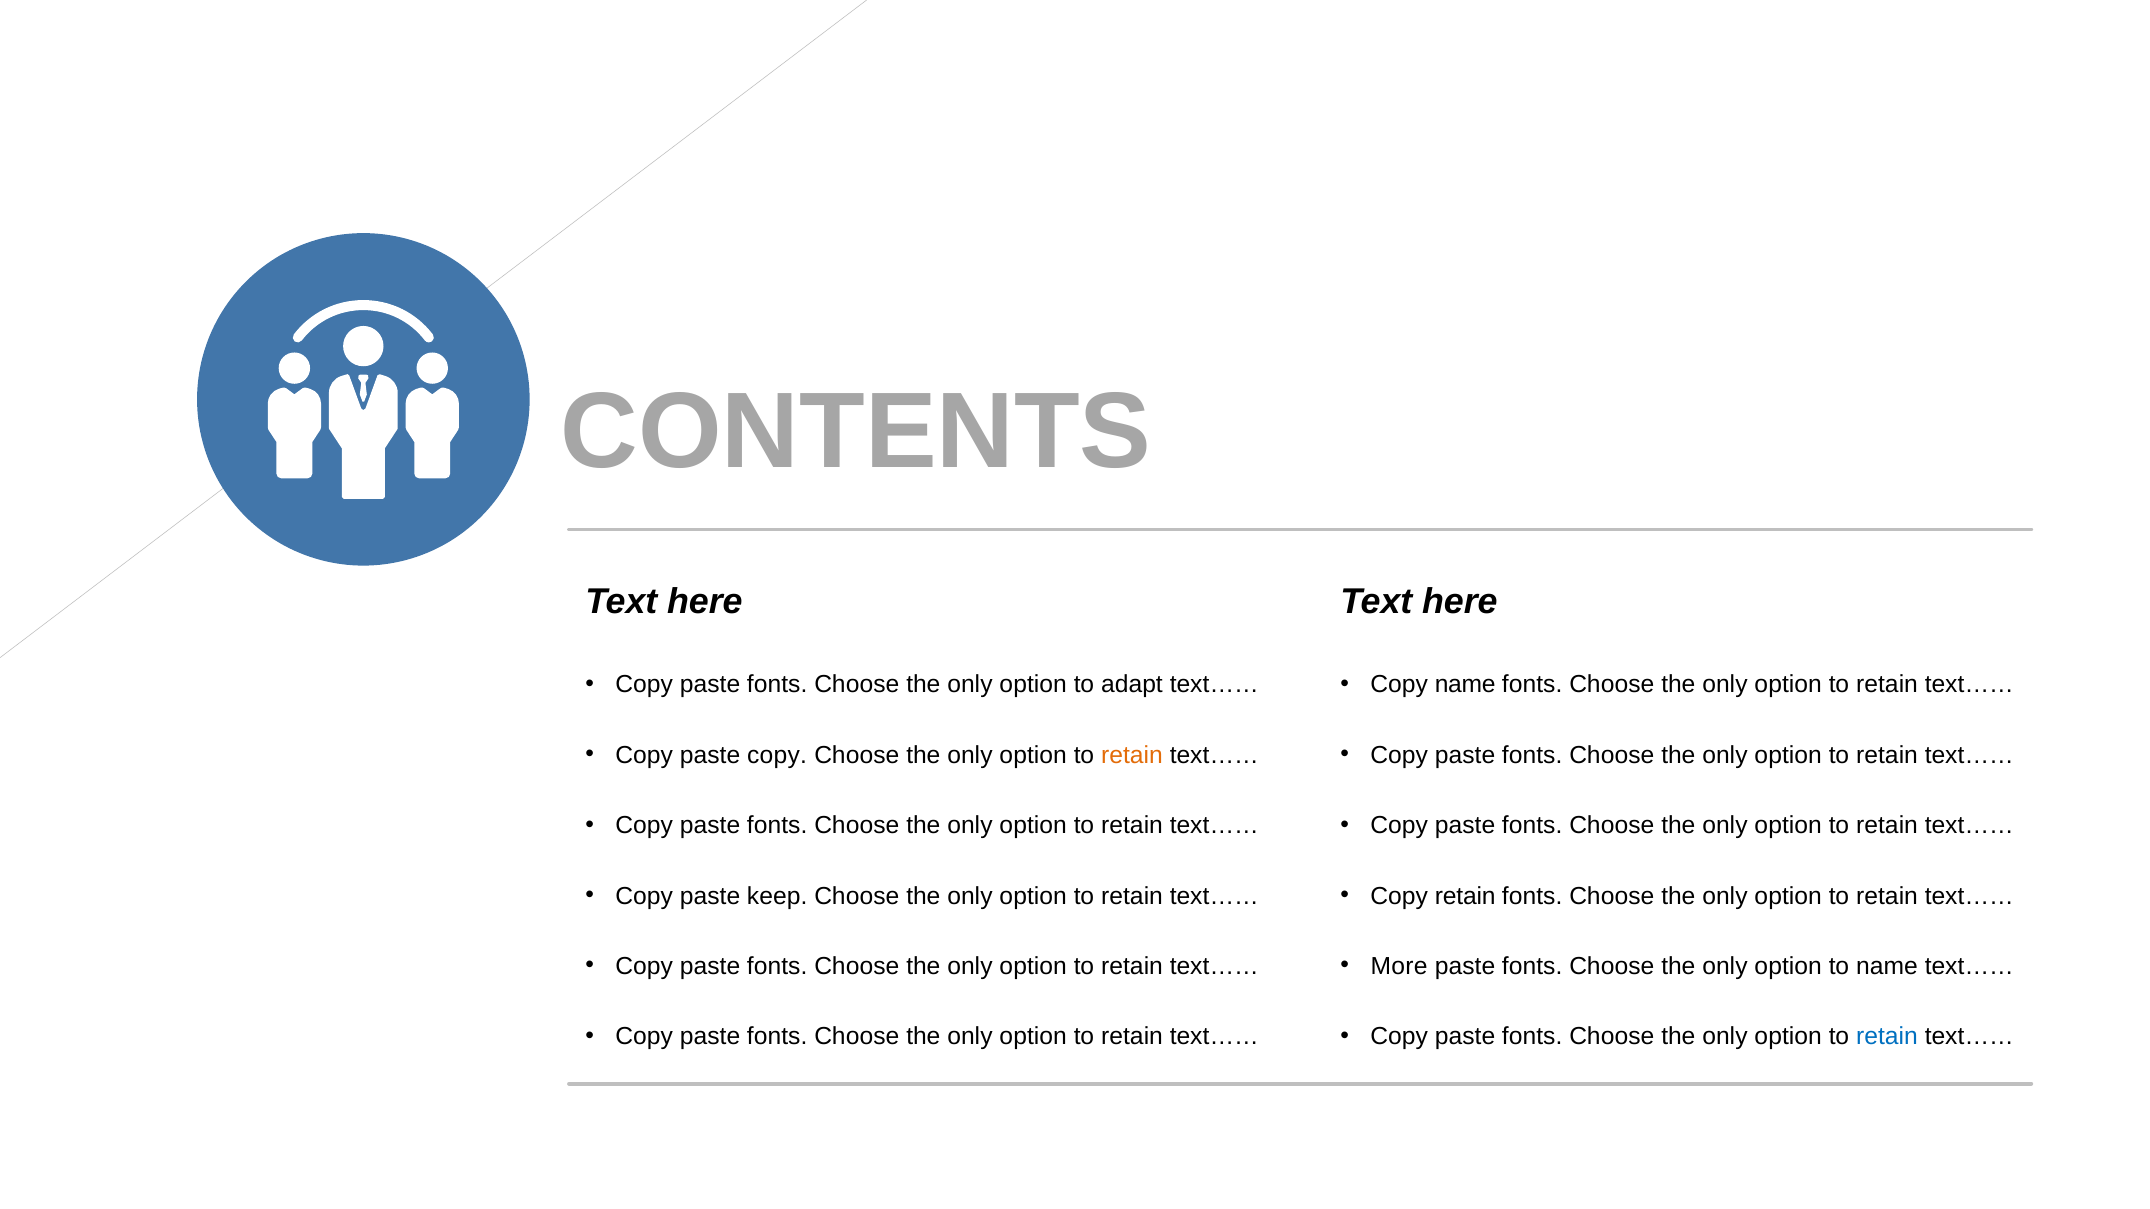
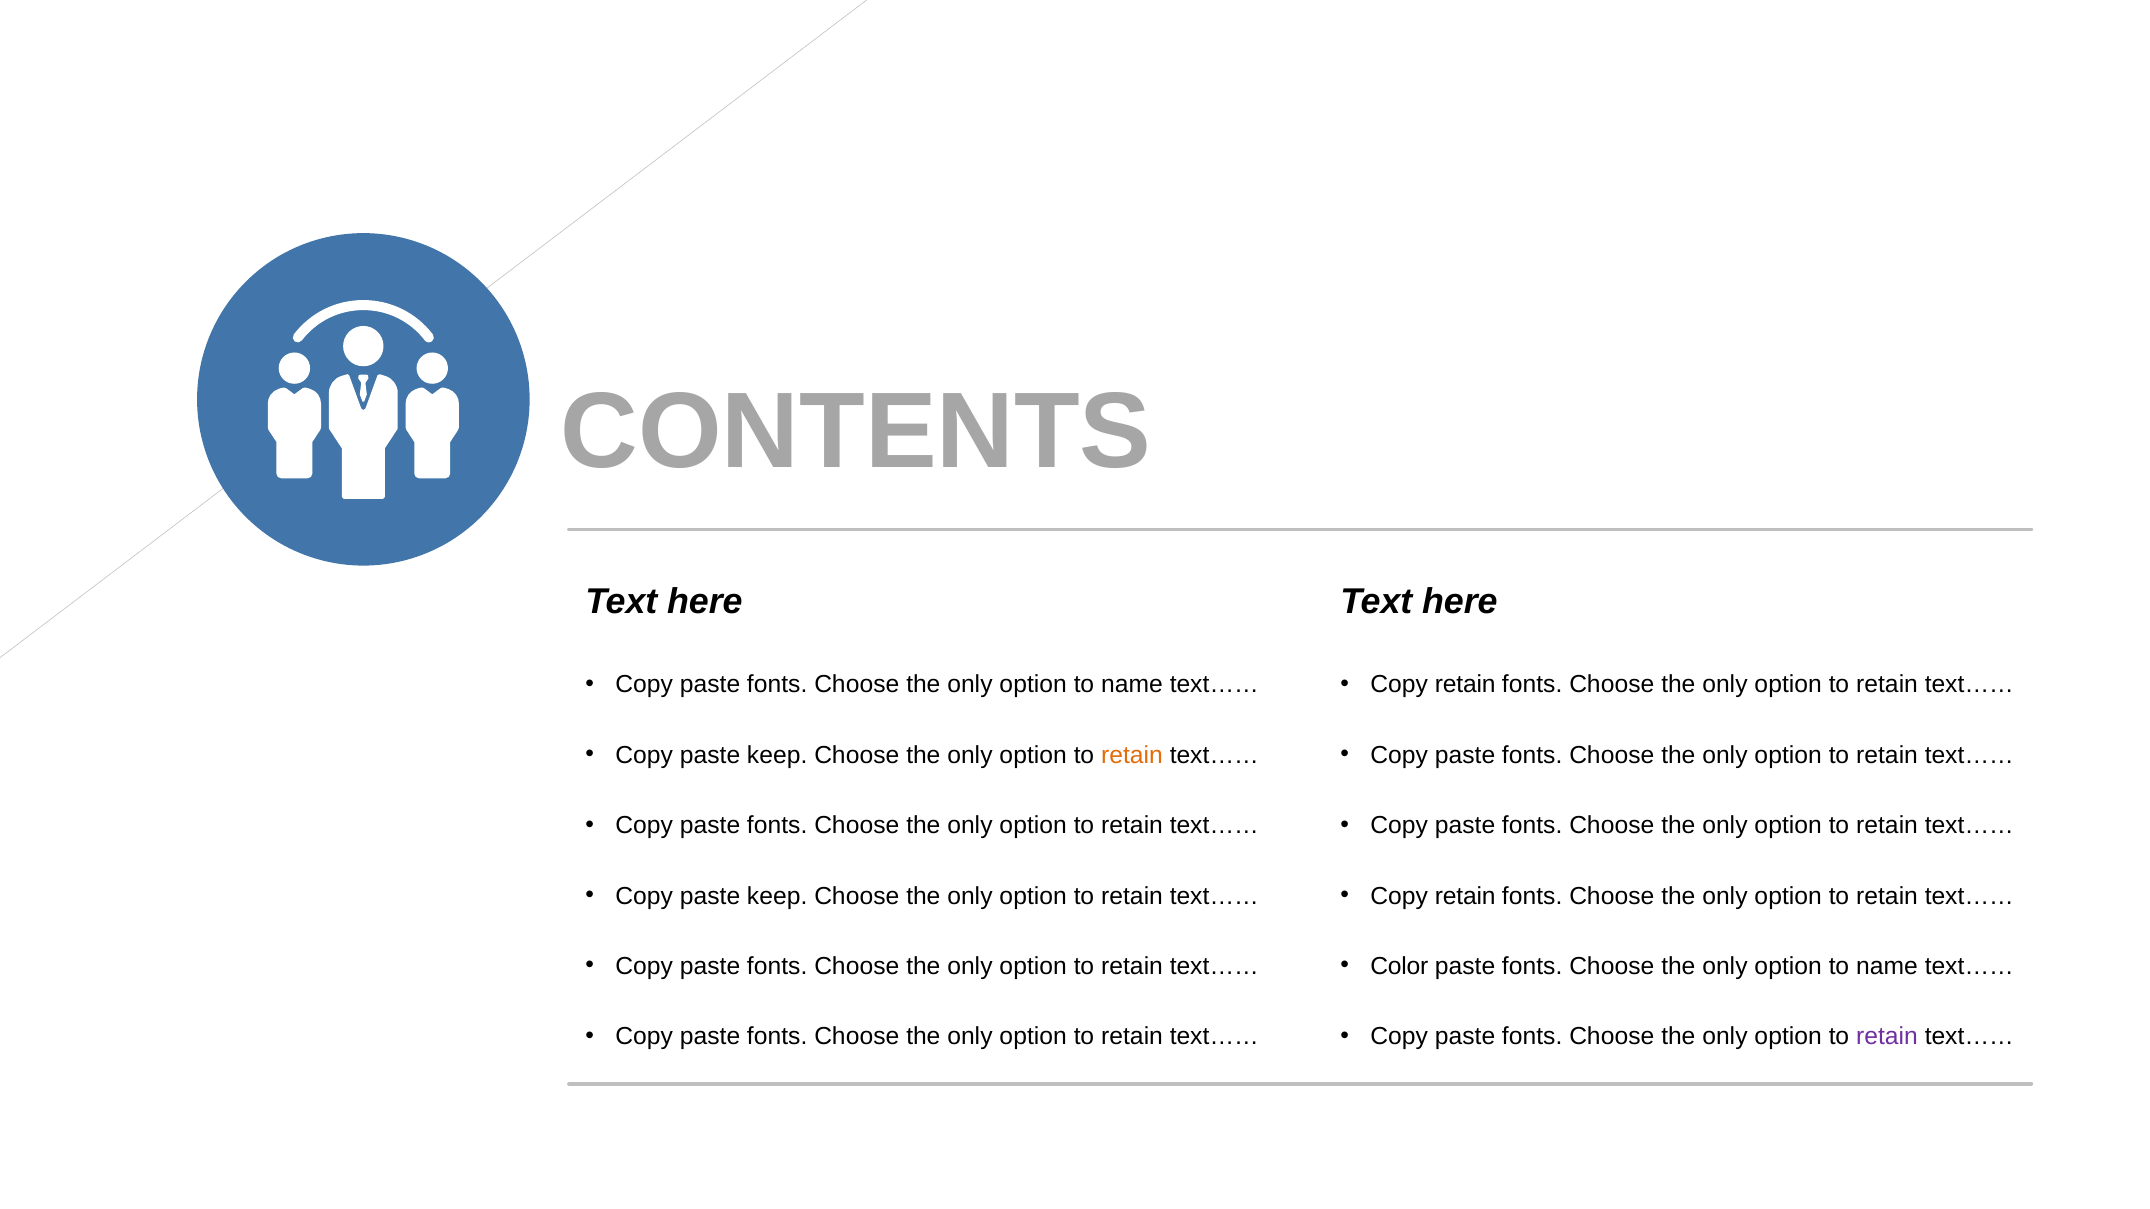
adapt: adapt -> name (1132, 685)
name: name -> retain (1465, 685)
copy: copy -> keep (777, 755)
More: More -> Color (1399, 967)
retain colour: blue -> purple (1887, 1037)
